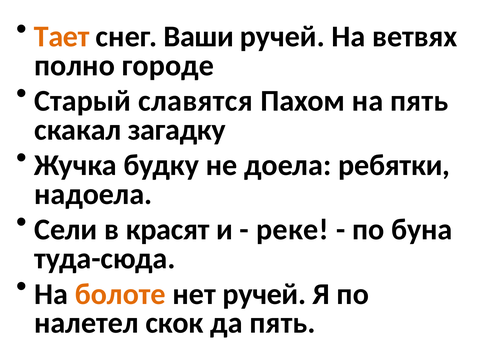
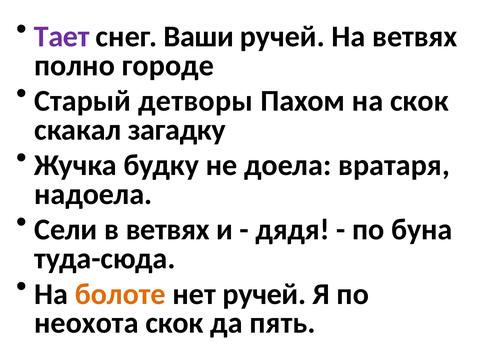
Тает colour: orange -> purple (62, 36)
славятся: славятся -> детворы (196, 101)
на пять: пять -> скок (419, 101)
ребятки: ребятки -> вратаря (394, 165)
в красят: красят -> ветвях (168, 229)
реке: реке -> дядя (293, 229)
налетел: налетел -> неохота (86, 323)
